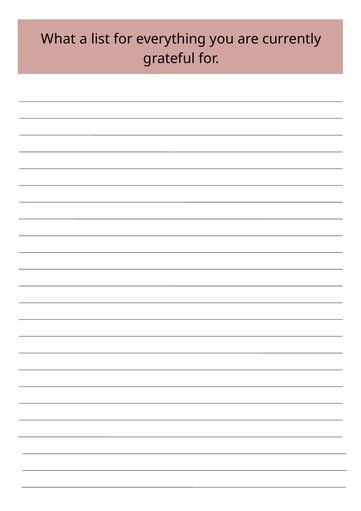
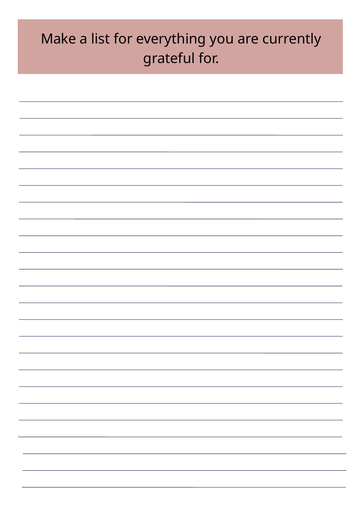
What: What -> Make (58, 39)
